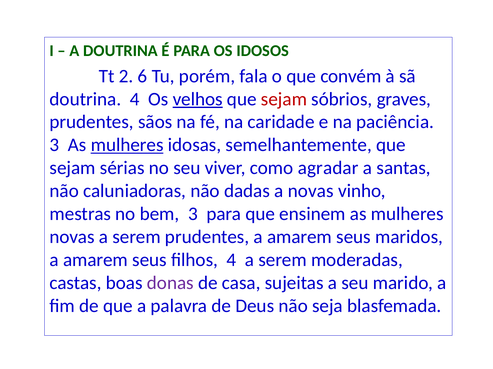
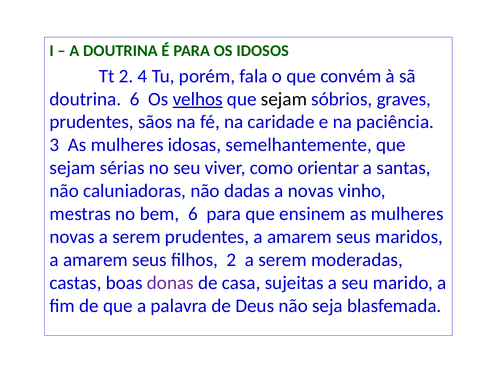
6: 6 -> 4 (143, 76)
doutrina 4: 4 -> 6 (135, 99)
sejam colour: red -> black (284, 99)
mulheres underline: present -> none (127, 145)
agradar: agradar -> orientar (328, 168)
bem 3: 3 -> 6 (193, 214)
filhos 4: 4 -> 2 (231, 260)
